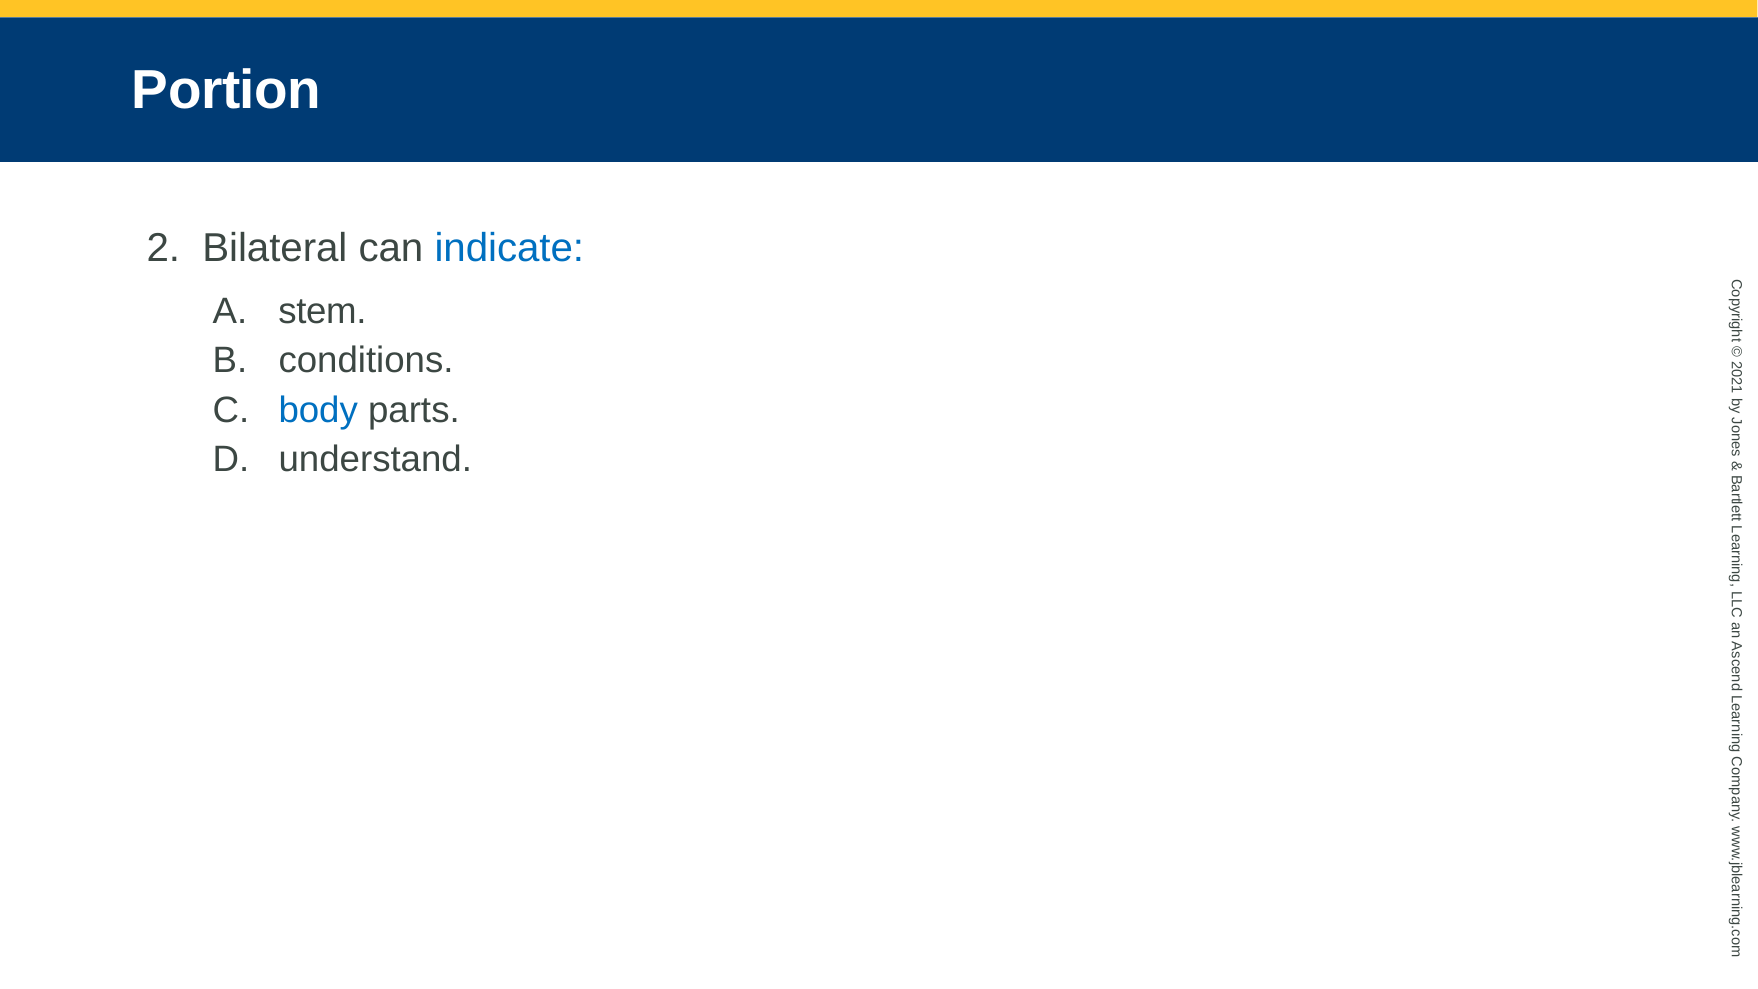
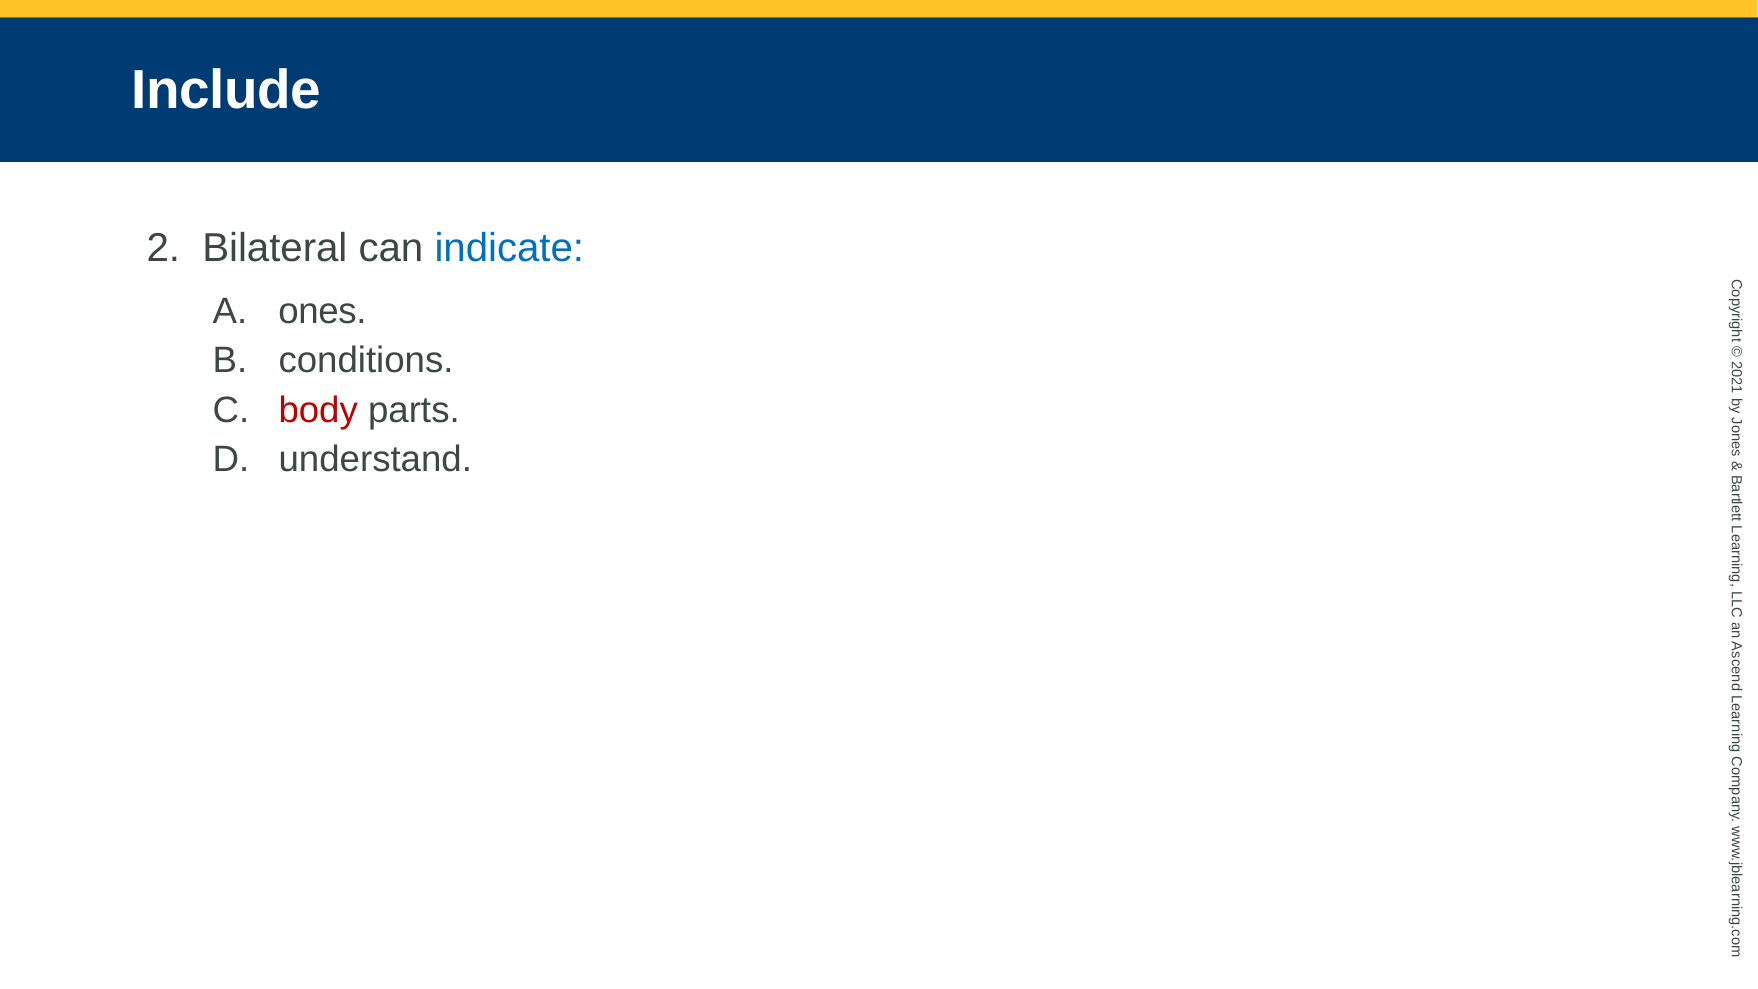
Portion: Portion -> Include (227, 90)
stem: stem -> ones (322, 311)
body colour: blue -> red (318, 410)
